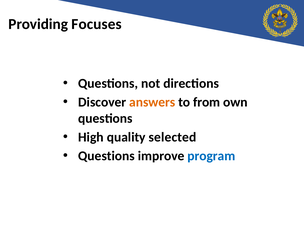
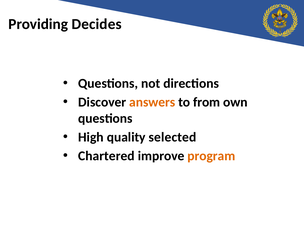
Focuses: Focuses -> Decides (97, 24)
Questions: Questions -> Chartered (106, 156)
program colour: blue -> orange (211, 156)
